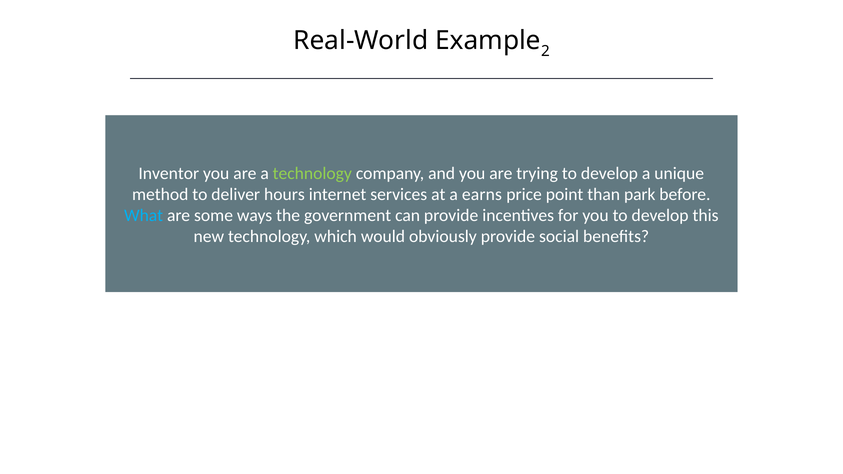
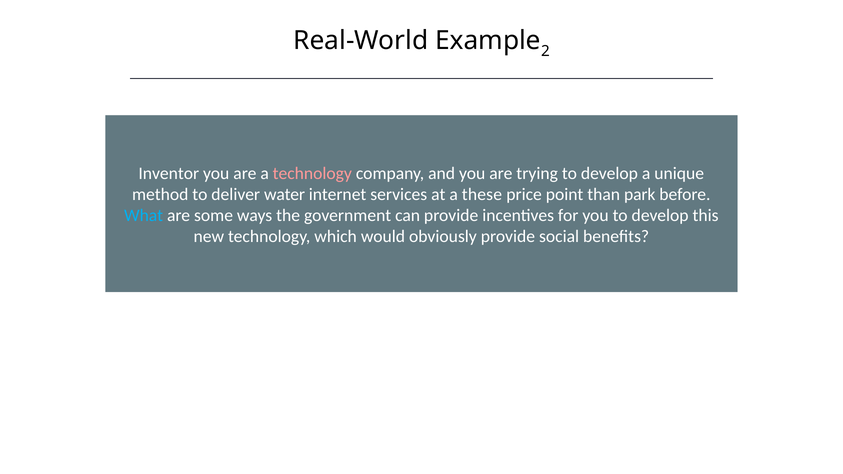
technology colour: light green -> pink (312, 173)
hours: hours -> water (285, 194)
earns: earns -> these (482, 194)
